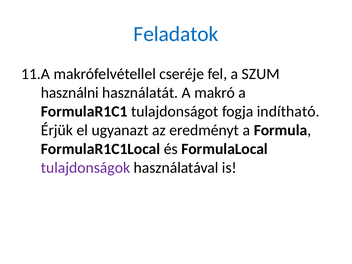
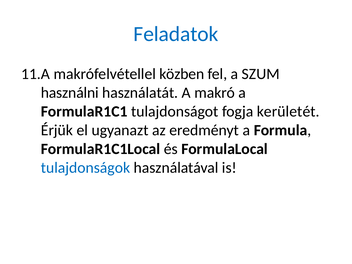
cseréje: cseréje -> közben (182, 74)
indítható: indítható -> kerületét (288, 111)
tulajdonságok colour: purple -> blue (86, 168)
